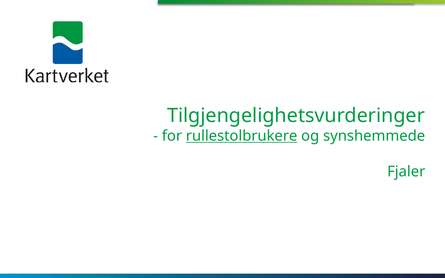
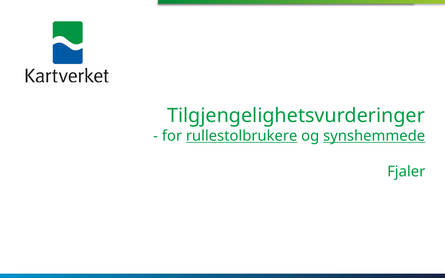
synshemmede underline: none -> present (374, 136)
